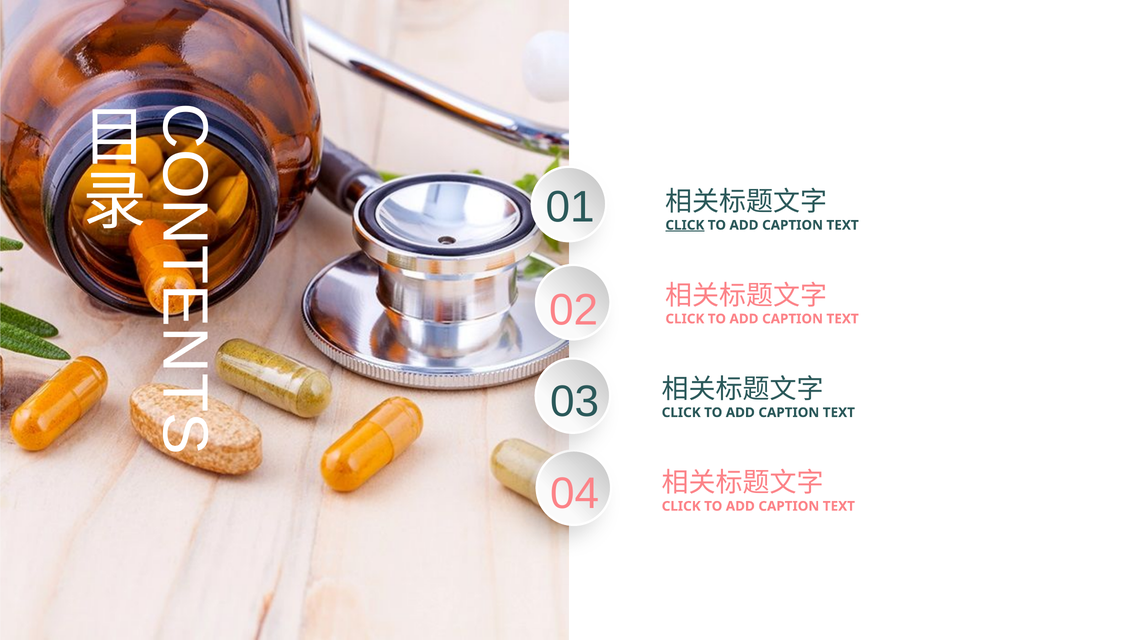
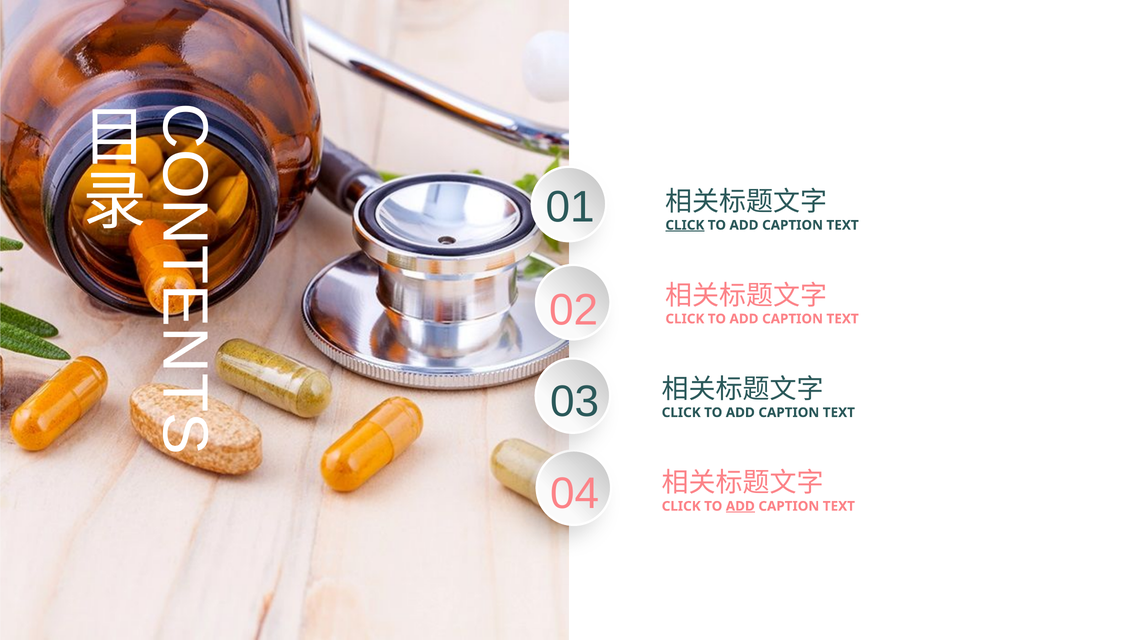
ADD underline: none -> present (740, 506)
